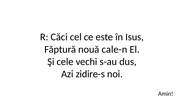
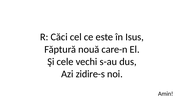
cale-n: cale-n -> care-n (115, 49)
